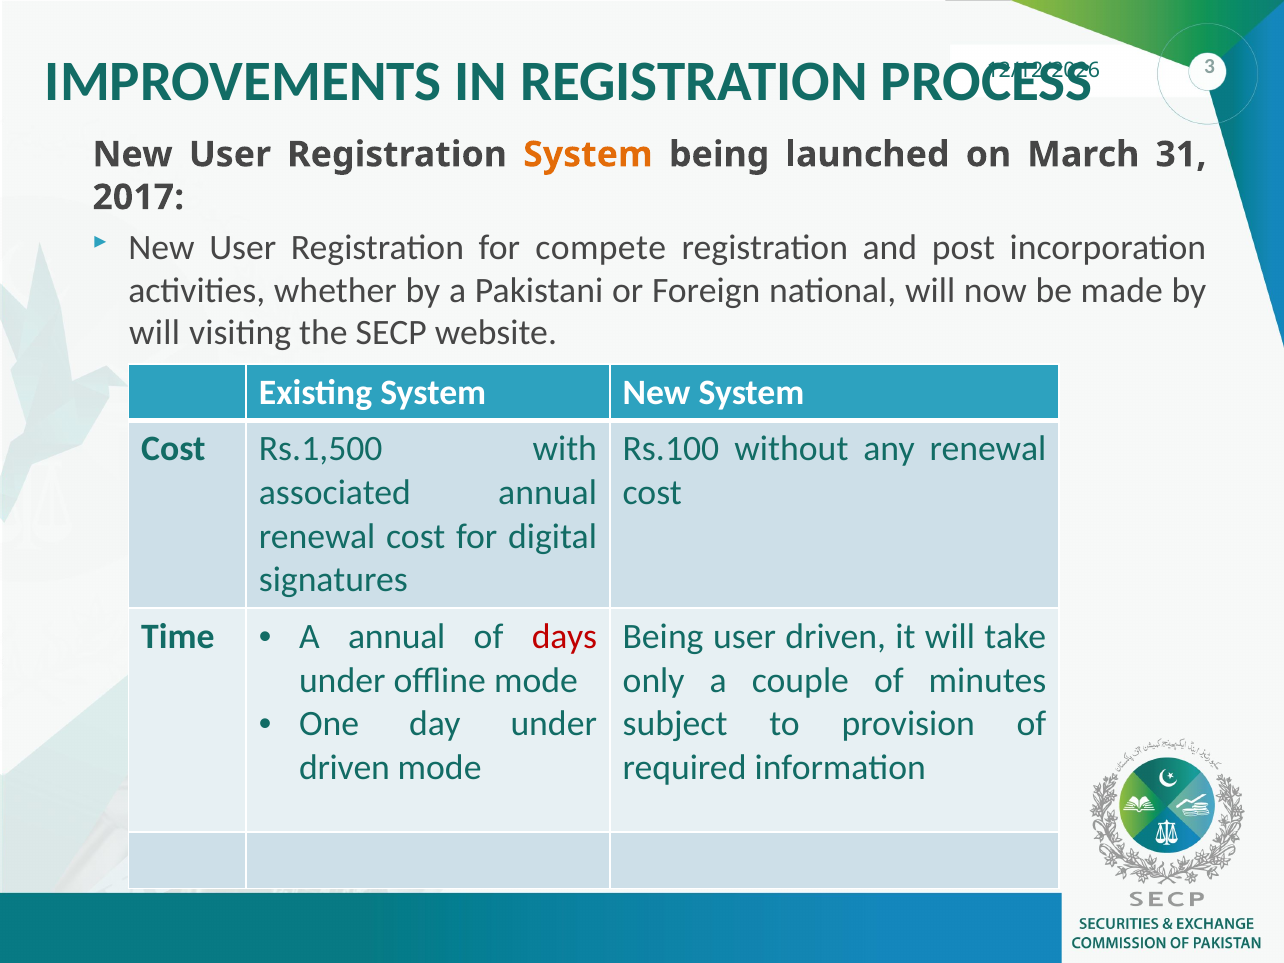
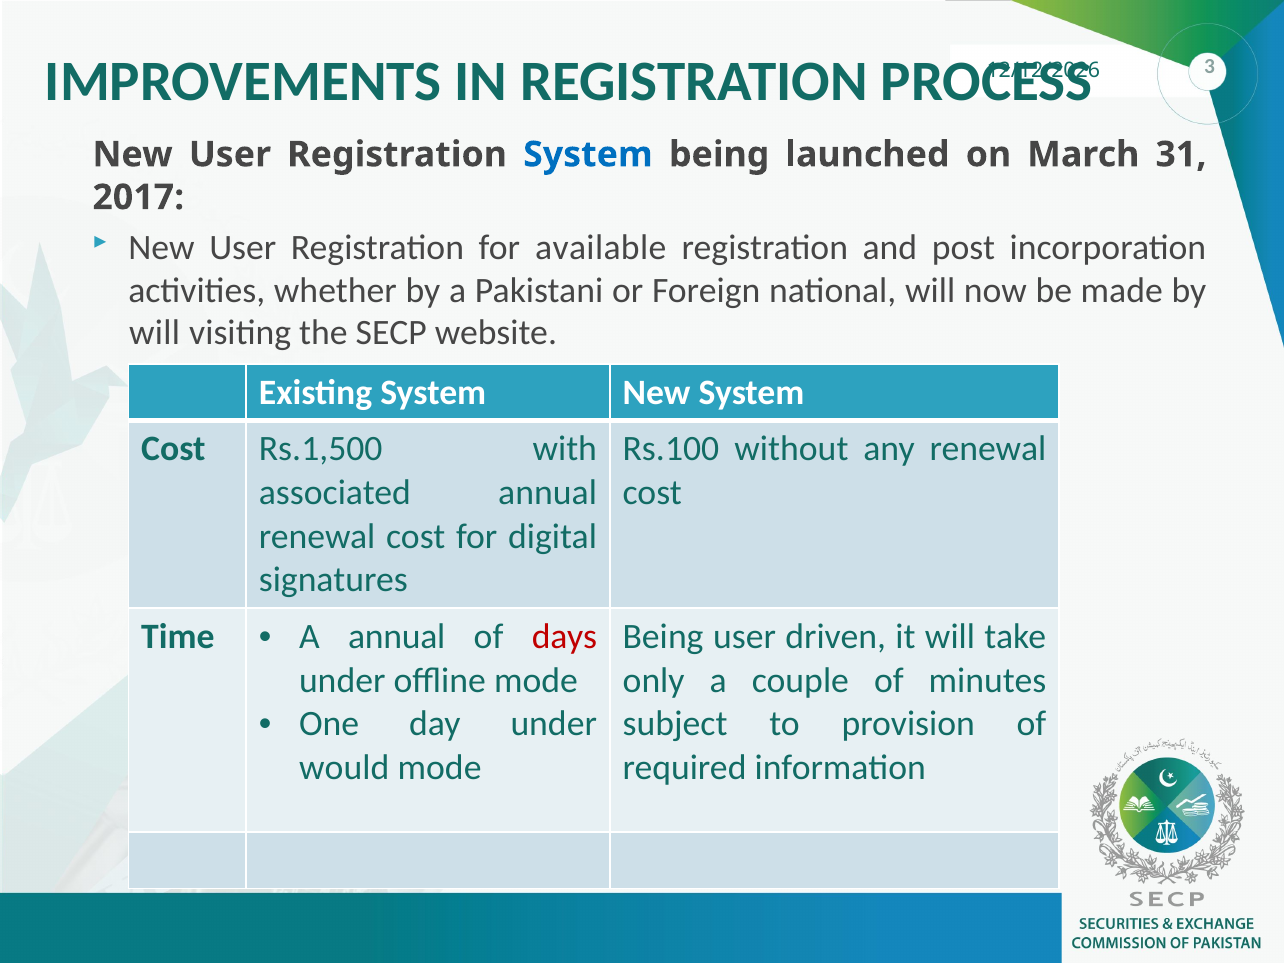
System colour: orange -> blue (588, 155)
compete: compete -> available (601, 247)
driven: driven -> would (344, 768)
